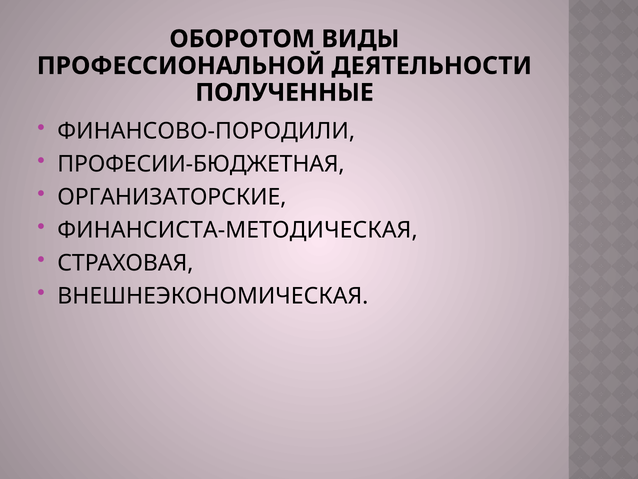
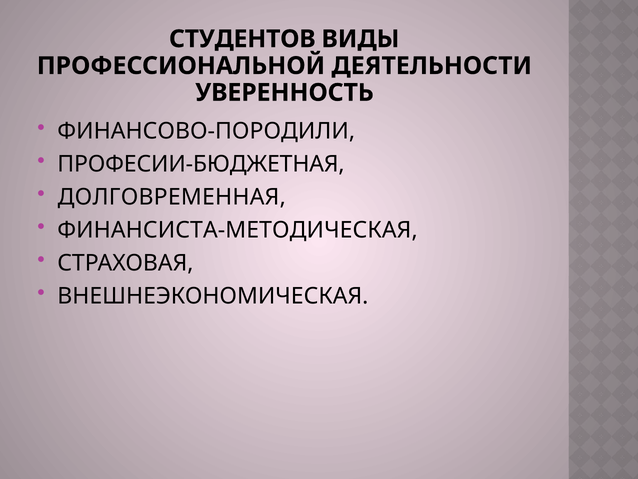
ОБОРОТОМ: ОБОРОТОМ -> СТУДЕНТОВ (242, 39)
ПОЛУЧЕННЫЕ: ПОЛУЧЕННЫЕ -> УВЕРЕННОСТЬ (284, 93)
ОРГАНИЗАТОРСКИЕ: ОРГАНИЗАТОРСКИЕ -> ДОЛГОВРЕМЕННАЯ (172, 197)
